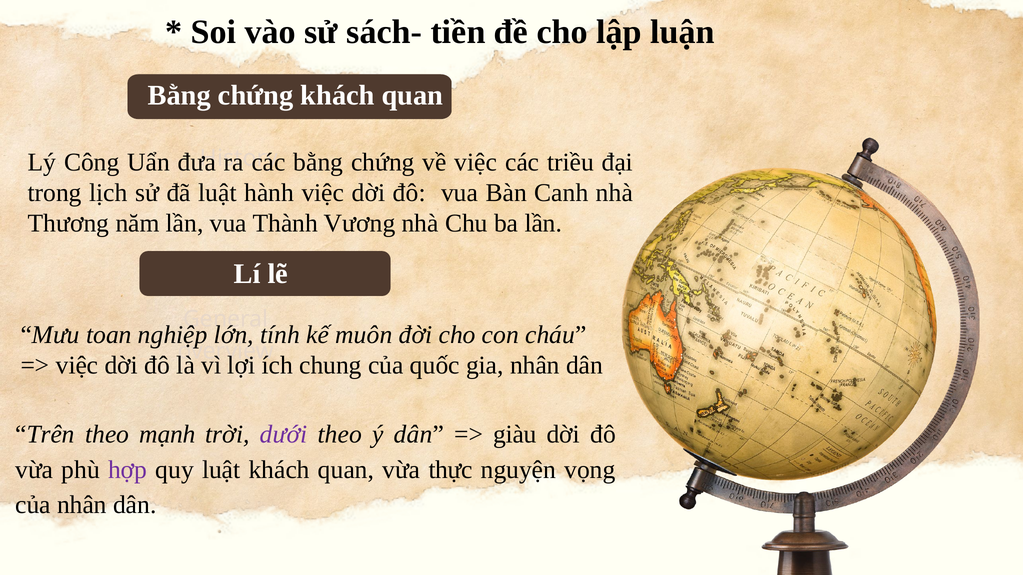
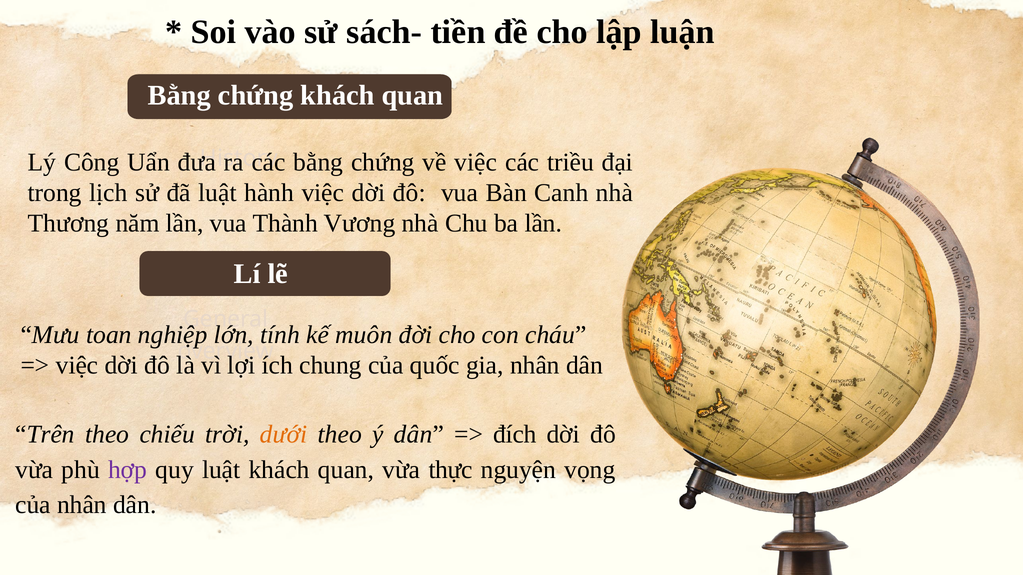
mạnh: mạnh -> chiếu (167, 435)
dưới colour: purple -> orange (284, 435)
giàu: giàu -> đích (515, 435)
